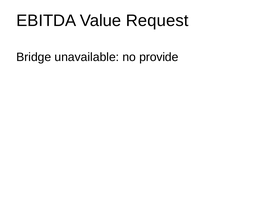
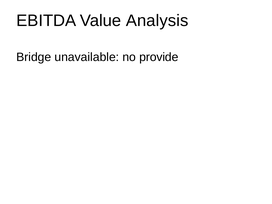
Request: Request -> Analysis (157, 21)
